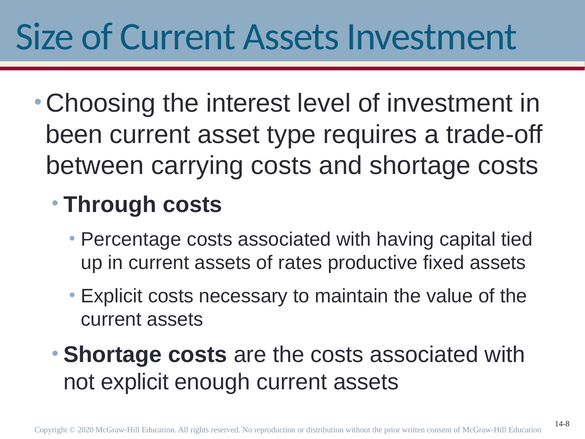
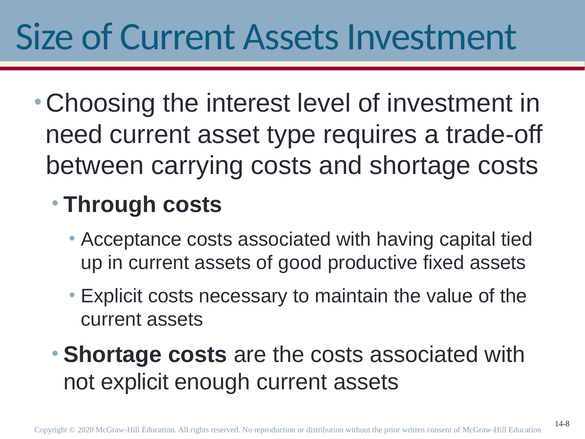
been: been -> need (74, 134)
Percentage: Percentage -> Acceptance (131, 239)
rates: rates -> good (300, 263)
